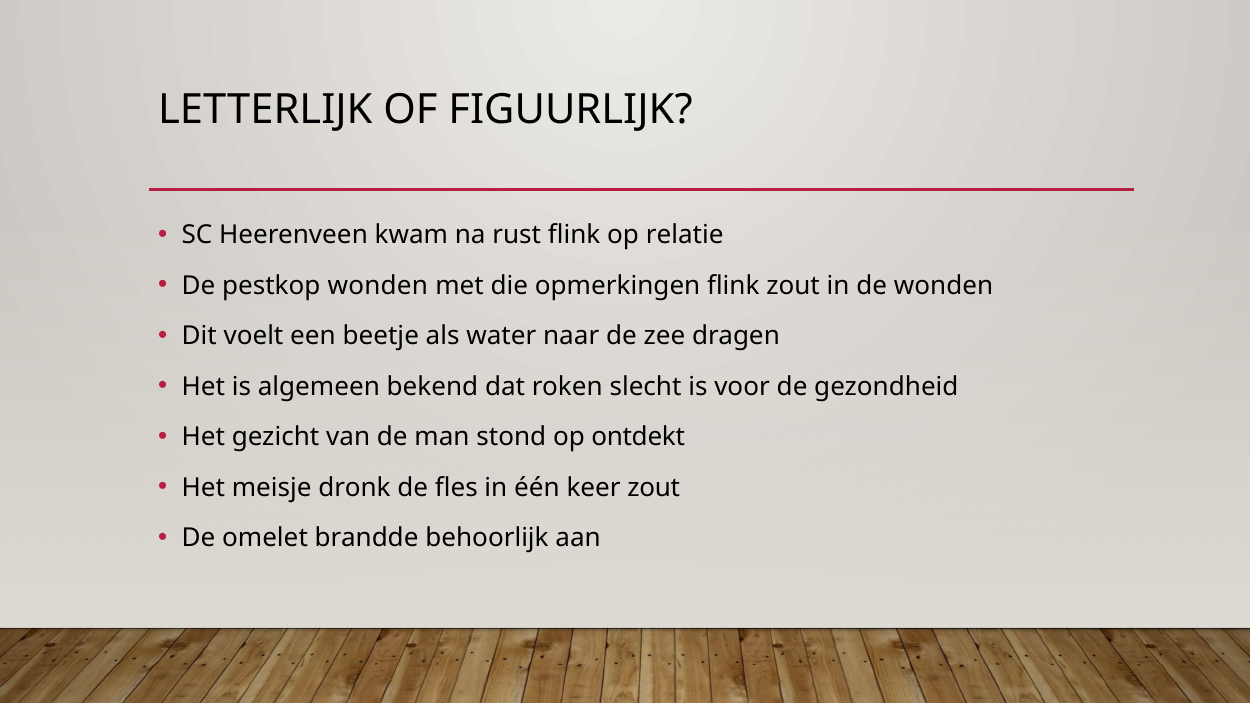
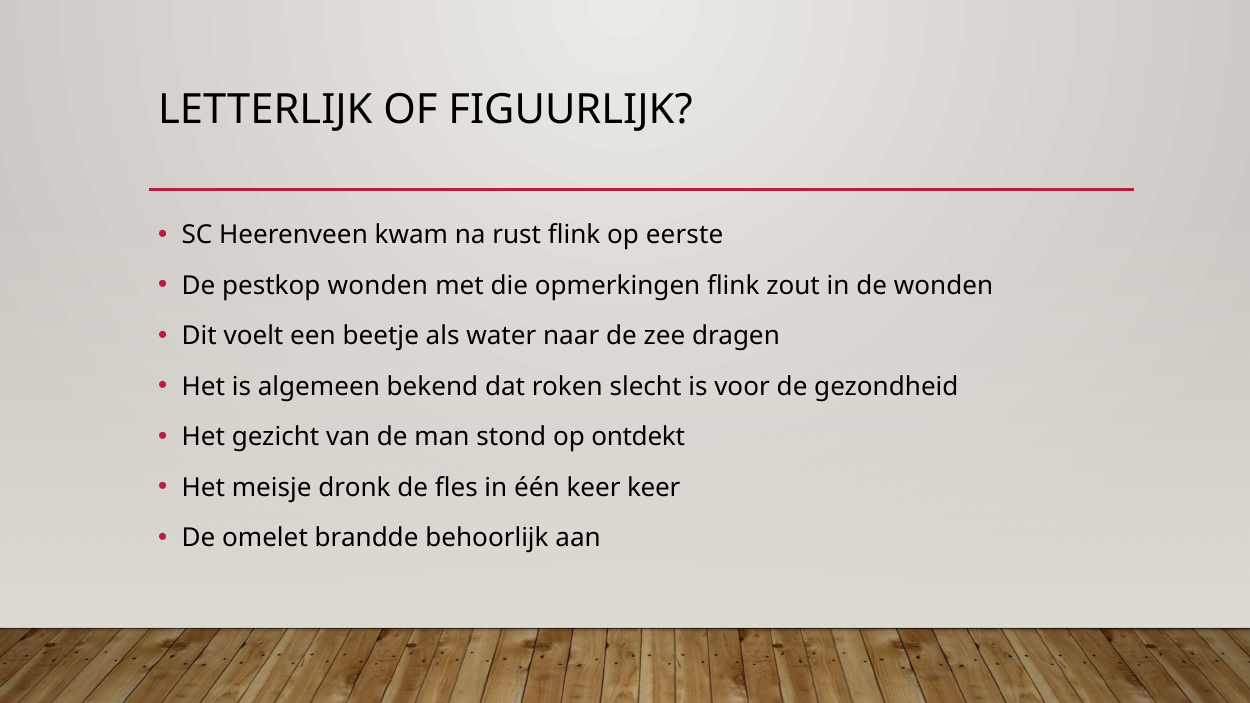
relatie: relatie -> eerste (685, 235)
keer zout: zout -> keer (654, 488)
